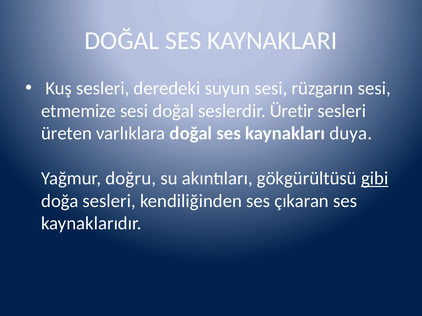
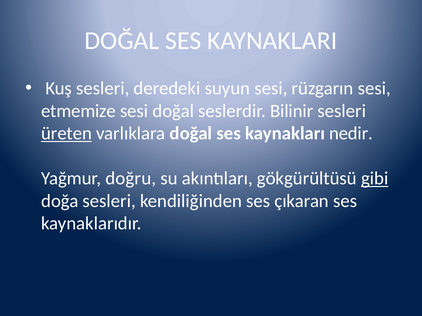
Üretir: Üretir -> Bilinir (292, 111)
üreten underline: none -> present (67, 134)
duya: duya -> nedir (351, 134)
